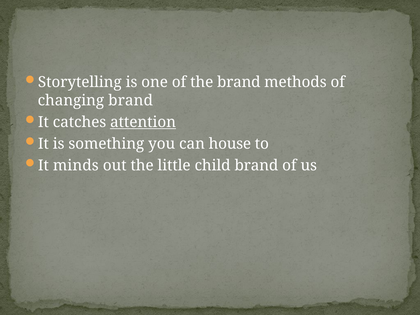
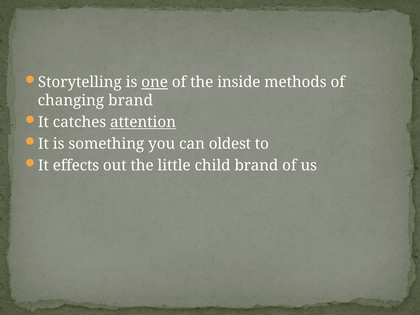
one underline: none -> present (155, 82)
the brand: brand -> inside (239, 82)
house: house -> oldest (230, 144)
minds: minds -> effects (76, 165)
